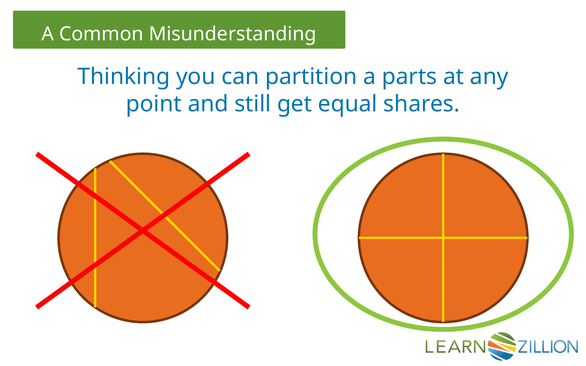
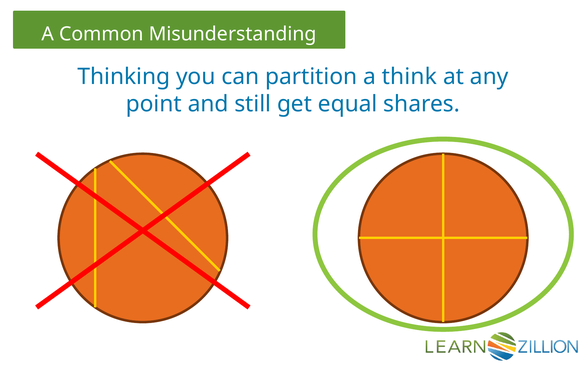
parts: parts -> think (409, 77)
